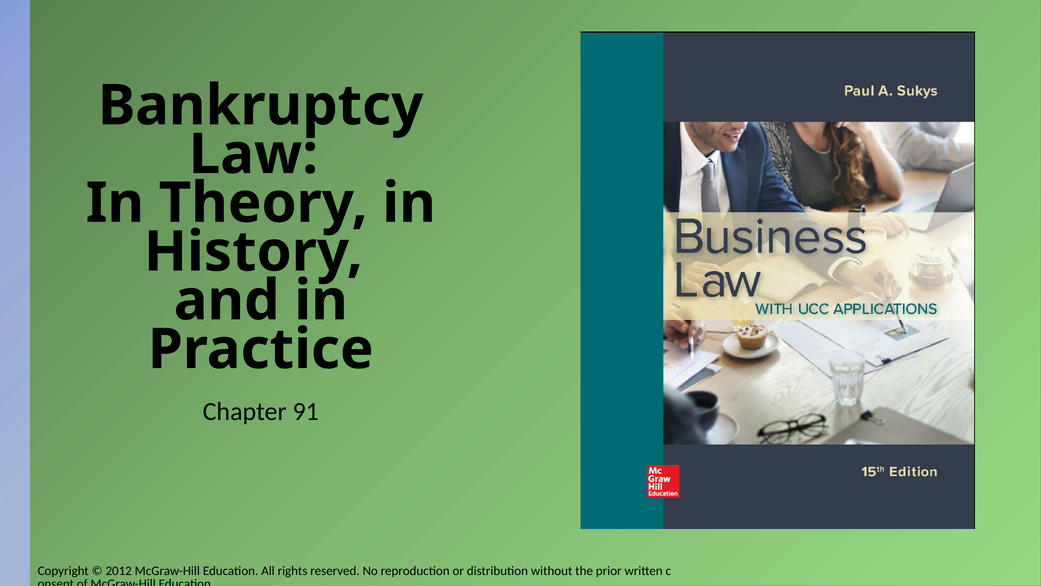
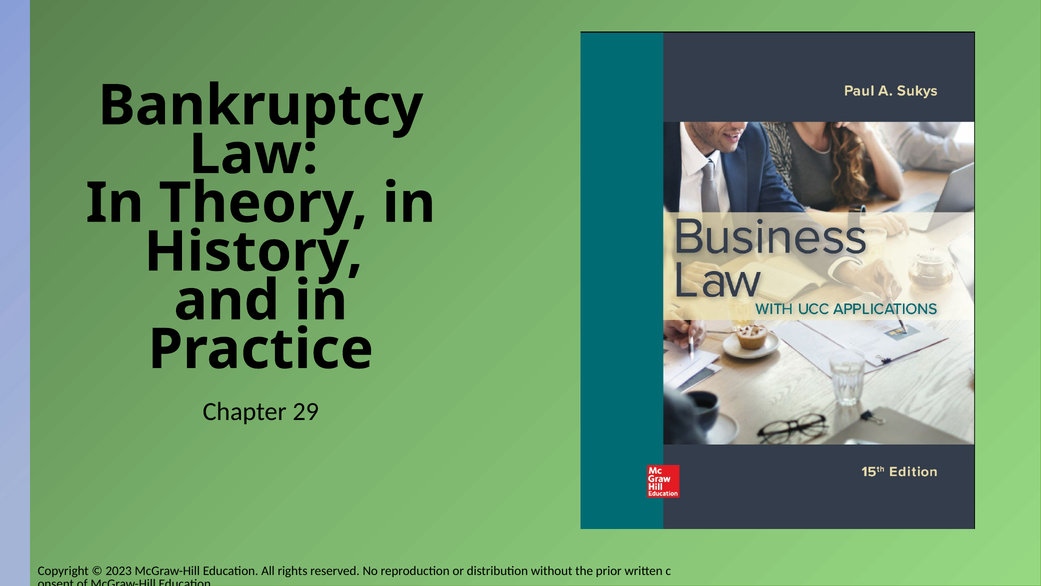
91: 91 -> 29 (306, 411)
2012: 2012 -> 2023 (119, 571)
